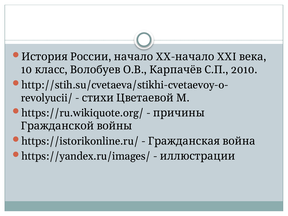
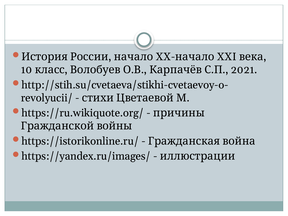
2010: 2010 -> 2021 (244, 70)
